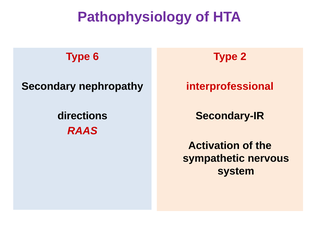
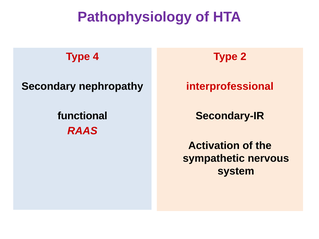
6: 6 -> 4 (96, 57)
directions: directions -> functional (82, 116)
